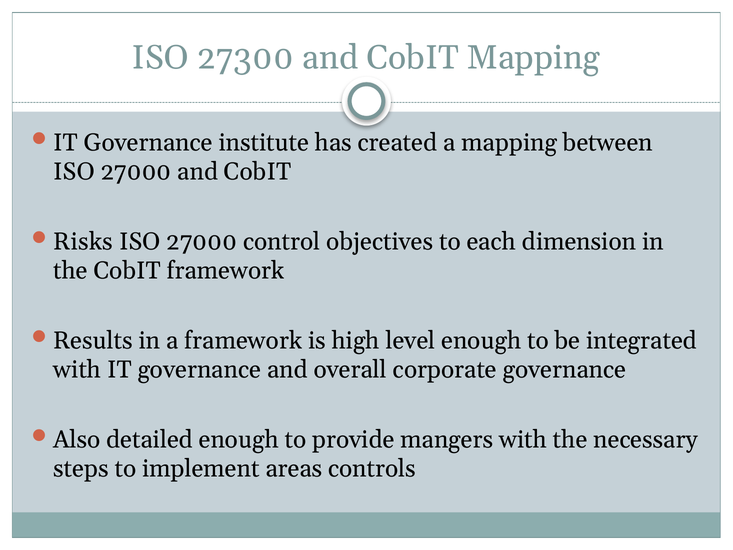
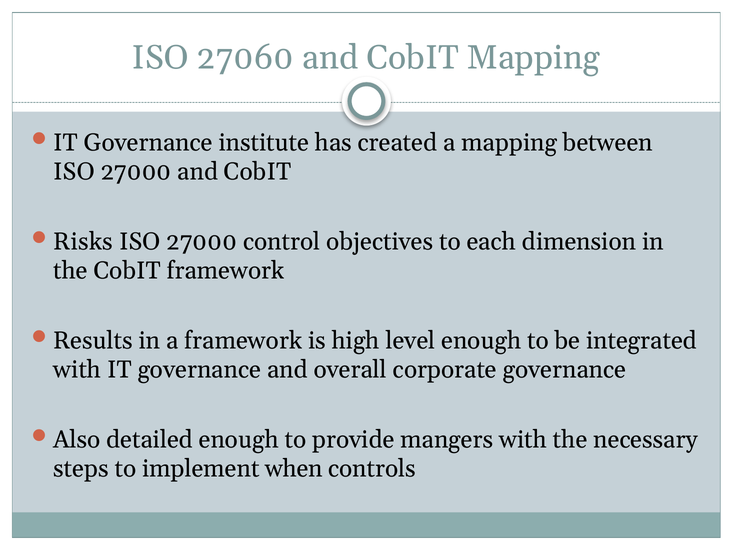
27300: 27300 -> 27060 (245, 58)
areas: areas -> when (294, 469)
